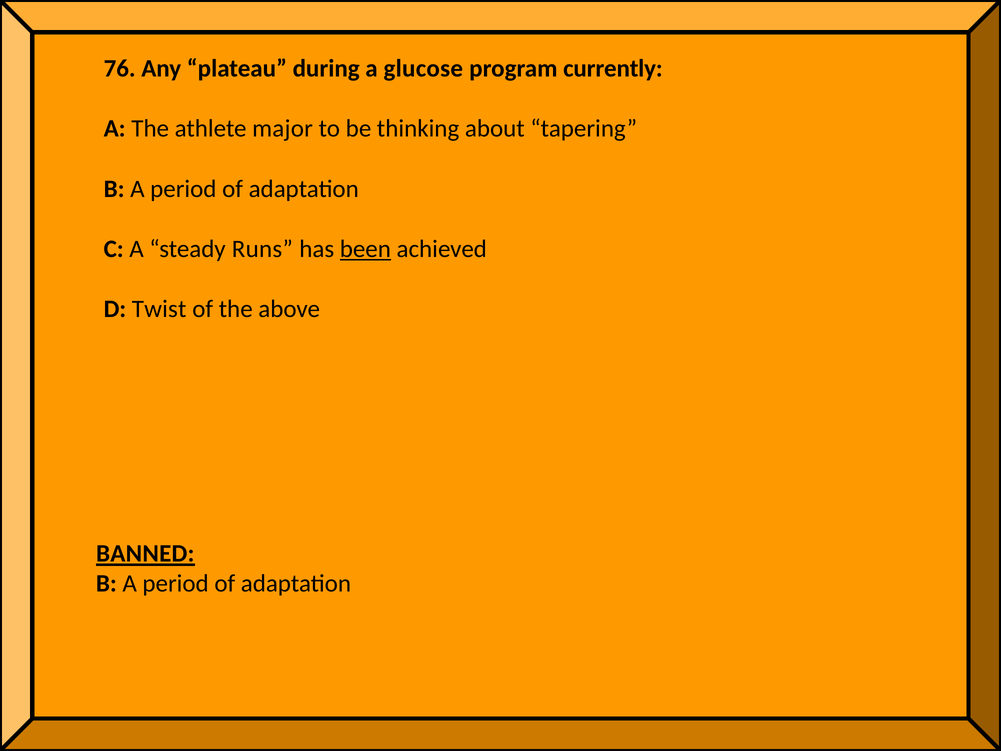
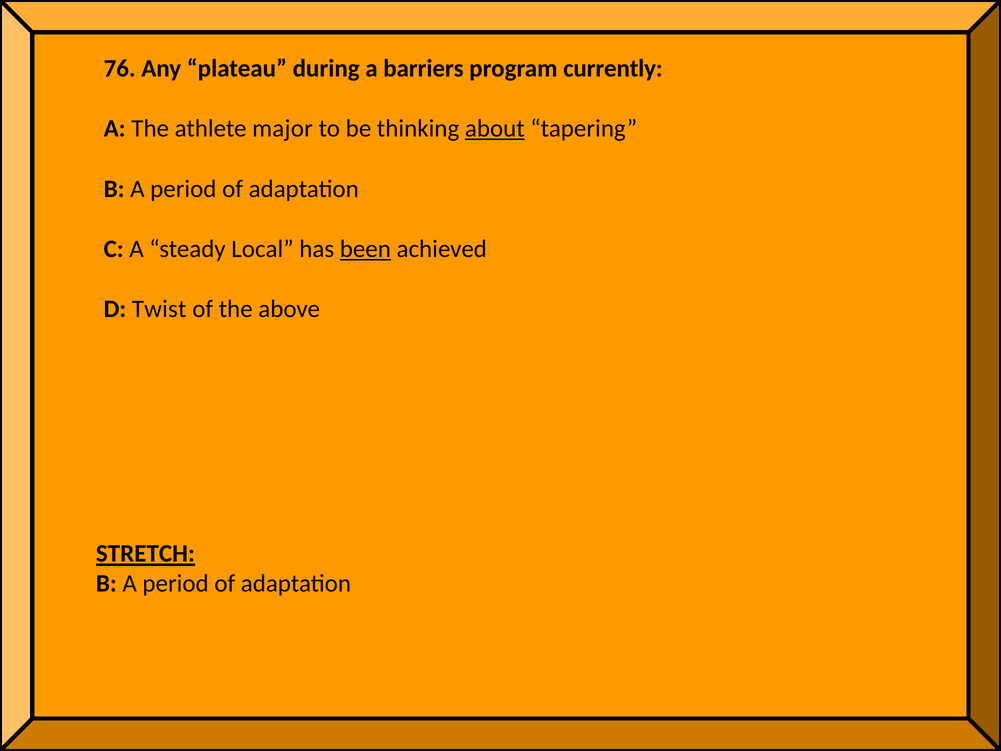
glucose: glucose -> barriers (423, 69)
about underline: none -> present (495, 129)
Runs: Runs -> Local (263, 249)
BANNED: BANNED -> STRETCH (145, 553)
